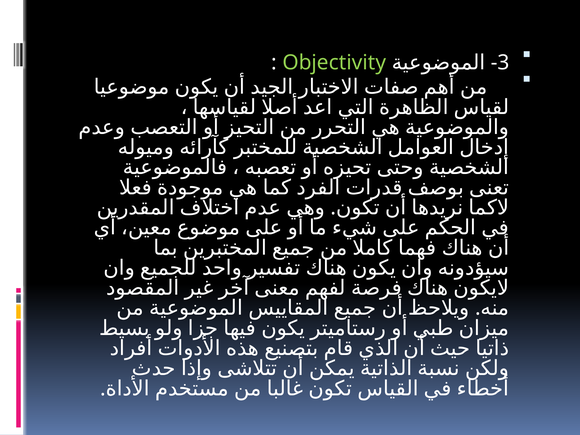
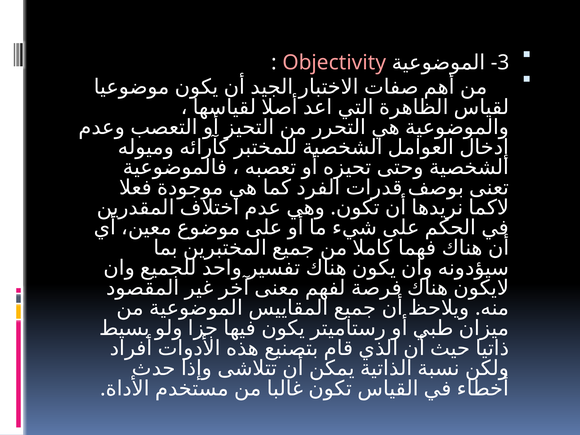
Objectivity colour: light green -> pink (334, 62)
